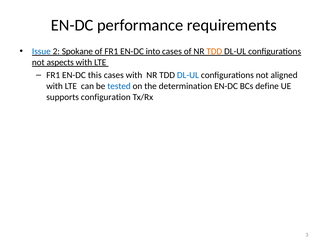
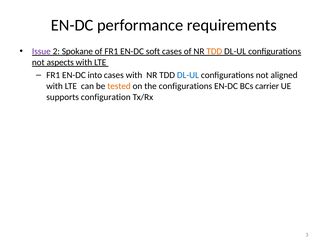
Issue colour: blue -> purple (41, 51)
into: into -> soft (153, 51)
this: this -> into (95, 75)
tested colour: blue -> orange (119, 86)
the determination: determination -> configurations (185, 86)
define: define -> carrier (267, 86)
